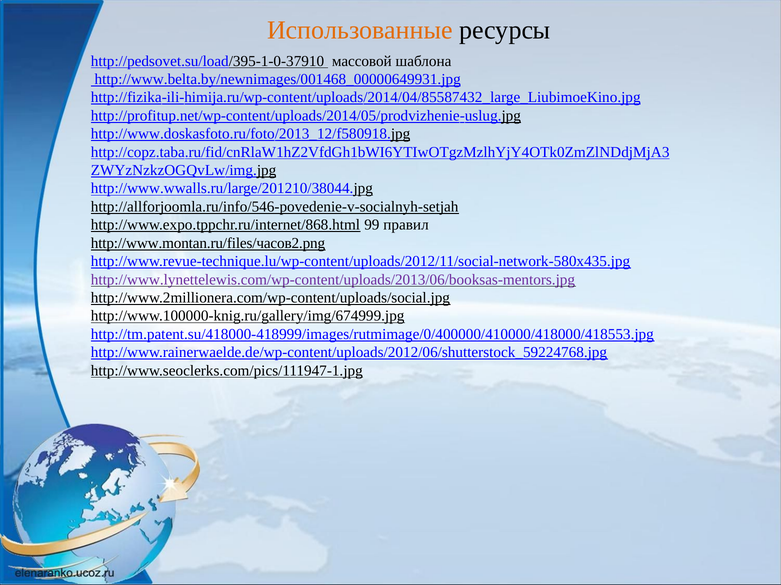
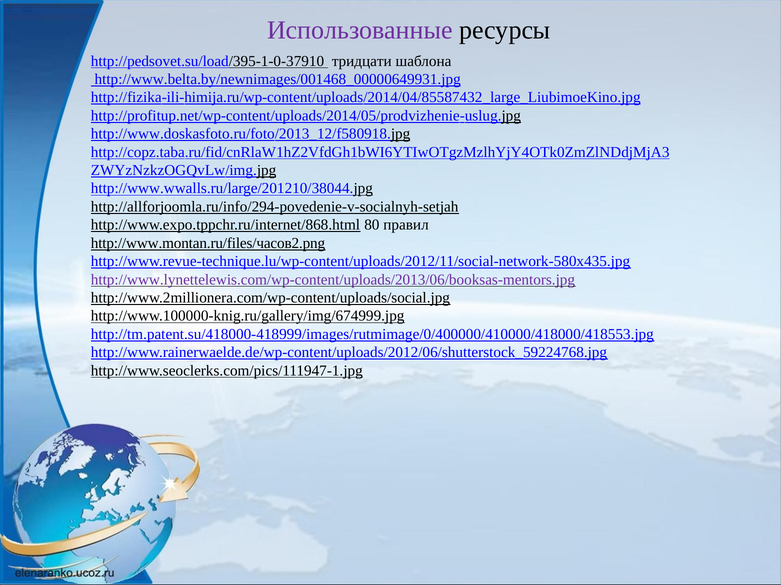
Использованные colour: orange -> purple (360, 30)
массовой: массовой -> тридцати (362, 61)
http://allforjoomla.ru/info/546-povedenie-v-socialnyh-setjah: http://allforjoomla.ru/info/546-povedenie-v-socialnyh-setjah -> http://allforjoomla.ru/info/294-povedenie-v-socialnyh-setjah (275, 207)
99: 99 -> 80 (372, 225)
